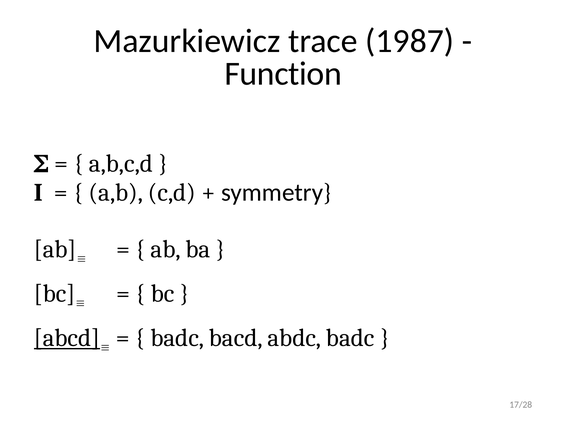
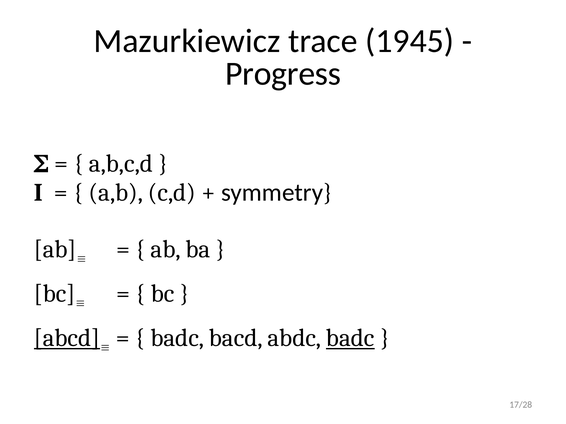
1987: 1987 -> 1945 (410, 41)
Function: Function -> Progress (283, 74)
badc underline: none -> present (350, 338)
